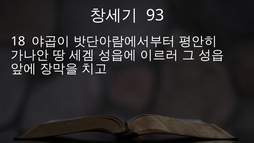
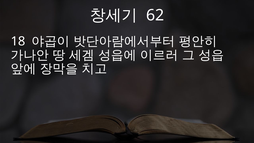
93: 93 -> 62 (155, 15)
